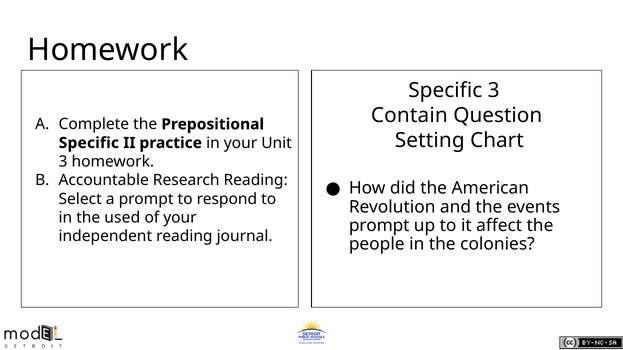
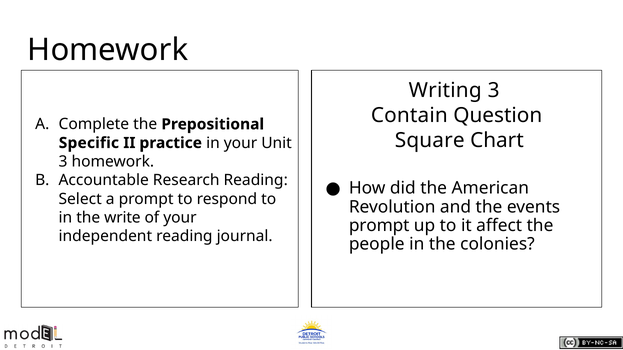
Specific: Specific -> Writing (445, 90)
Setting: Setting -> Square (430, 140)
used: used -> write (122, 218)
